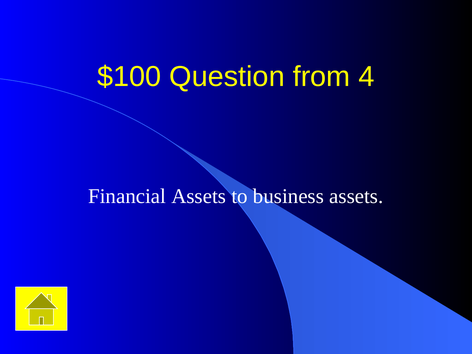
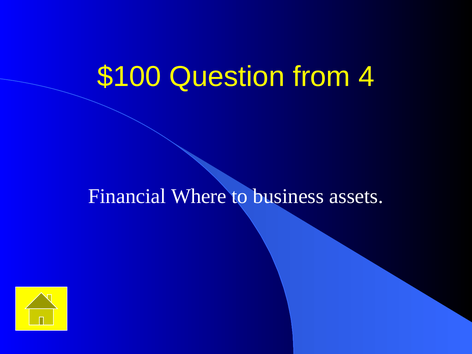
Financial Assets: Assets -> Where (199, 196)
